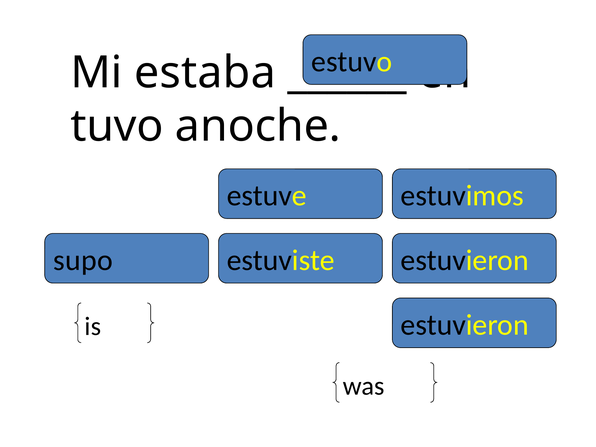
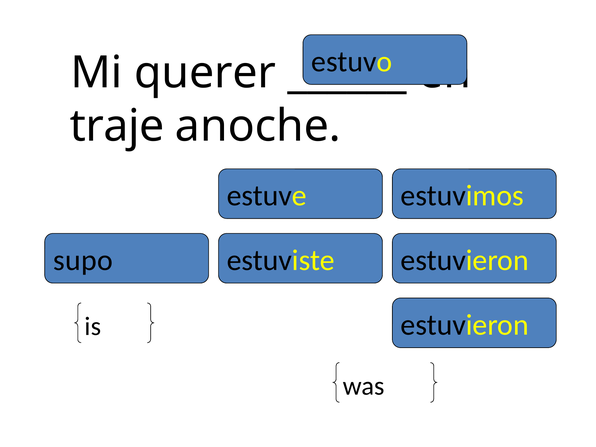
estaba: estaba -> querer (205, 73)
tuvo: tuvo -> traje (117, 126)
